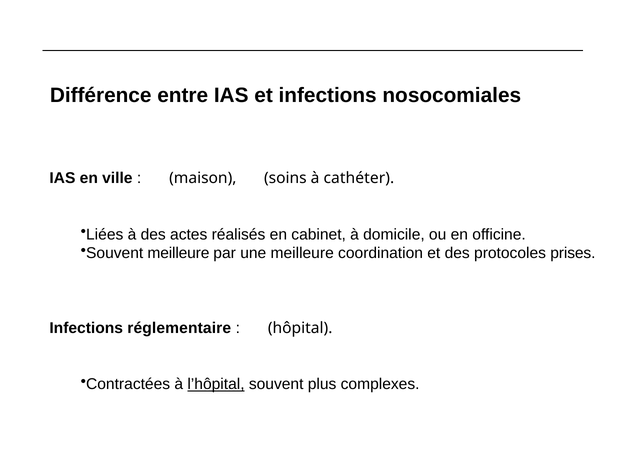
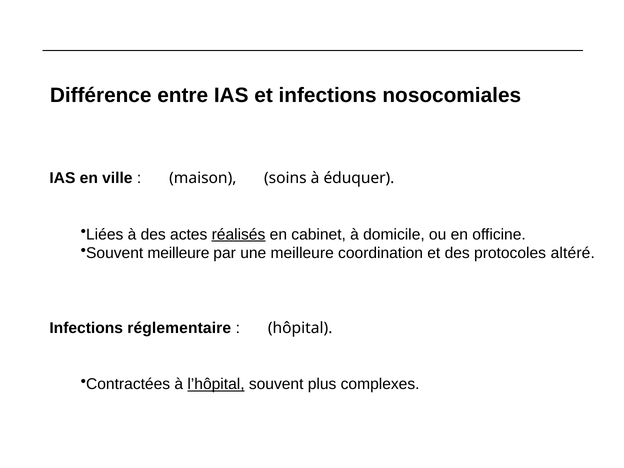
cathéter: cathéter -> éduquer (359, 178)
réalisés underline: none -> present (239, 234)
prises: prises -> altéré (573, 253)
